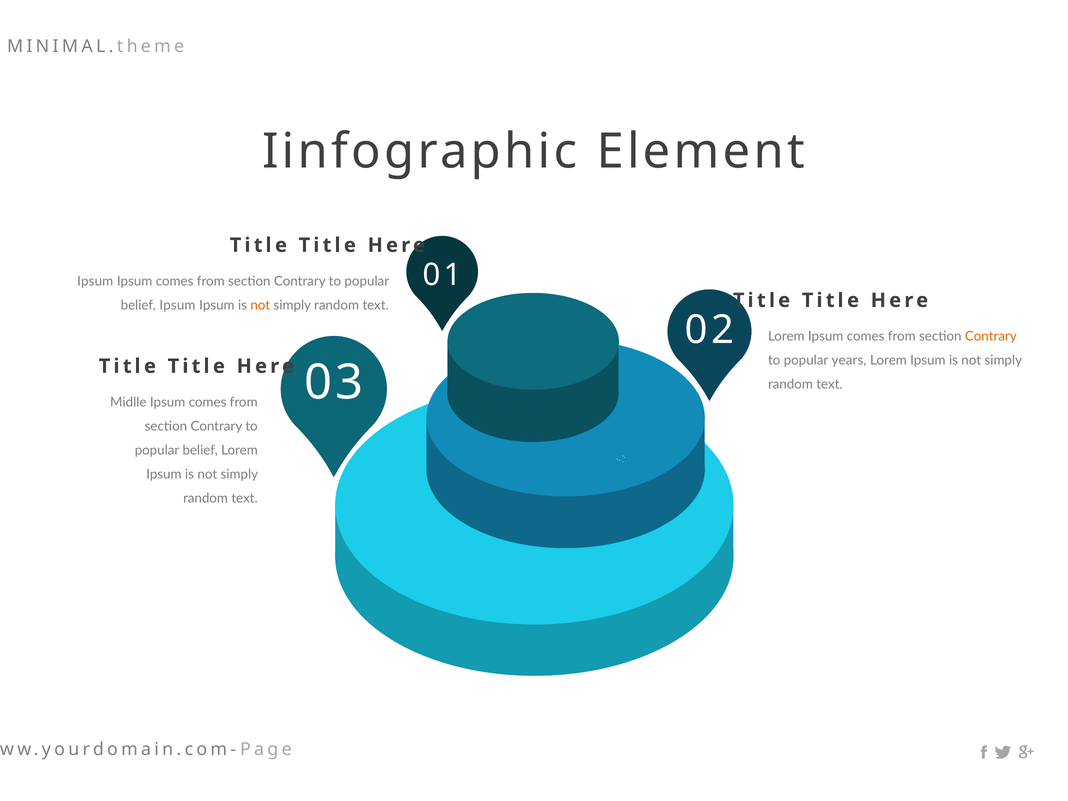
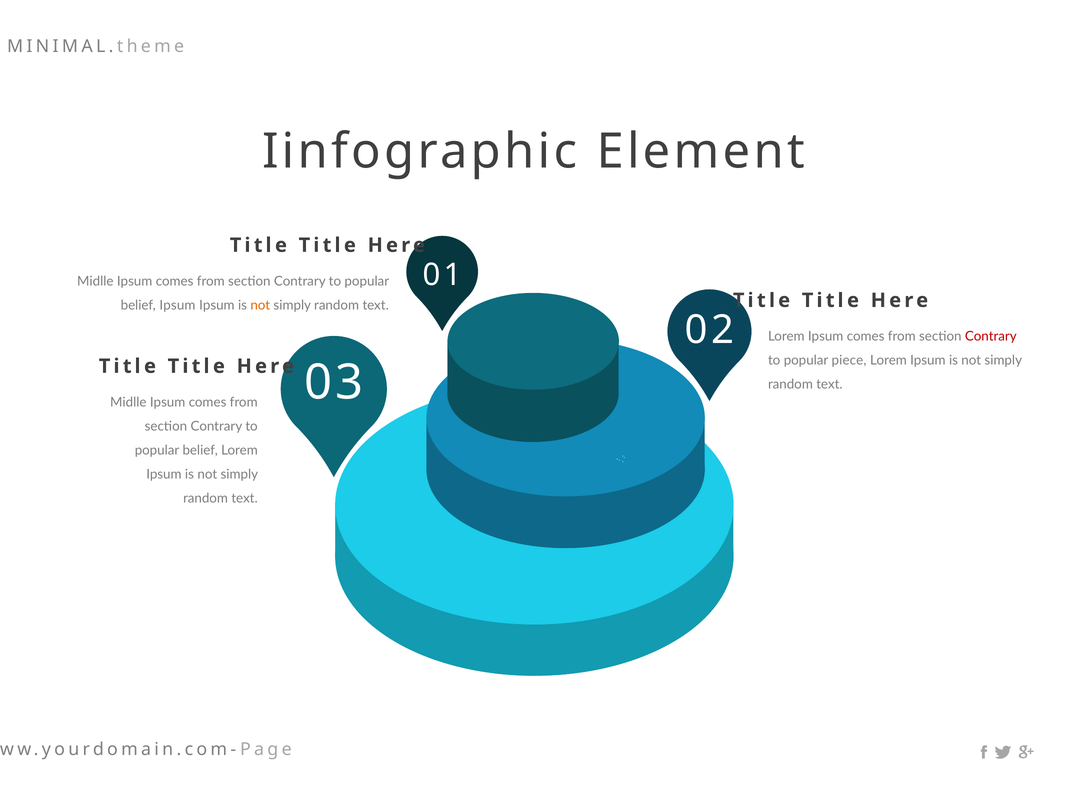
Ipsum: Ipsum -> Midlle (95, 281)
Contrary colour: orange -> red (991, 336)
years: years -> piece (849, 360)
